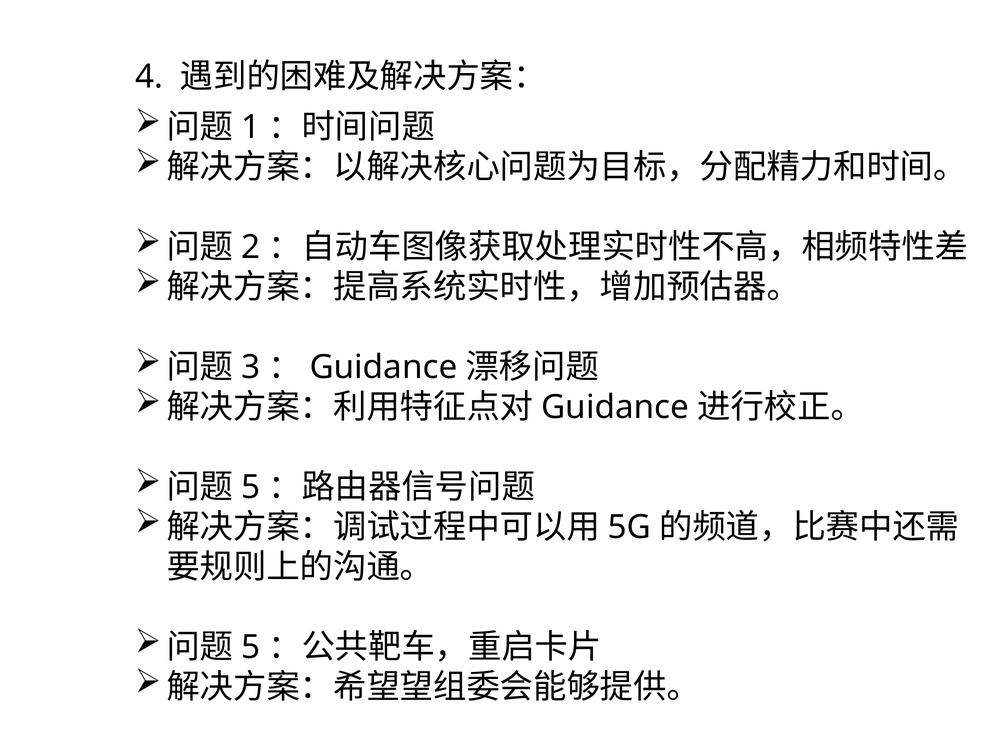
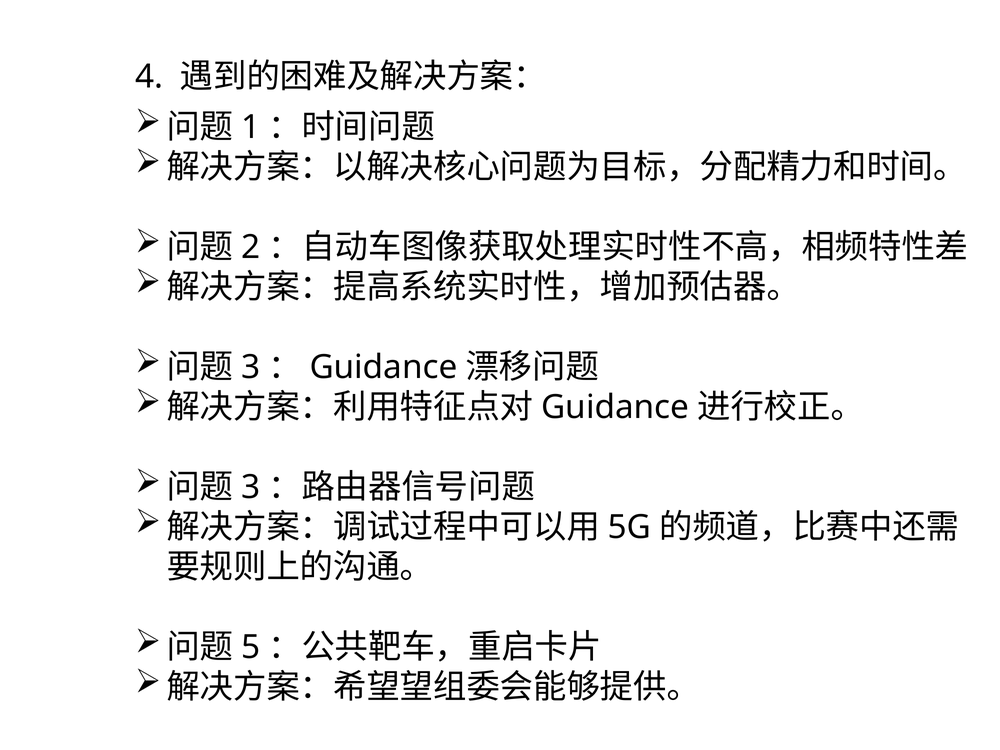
5: 5 -> 3 (251, 487)
